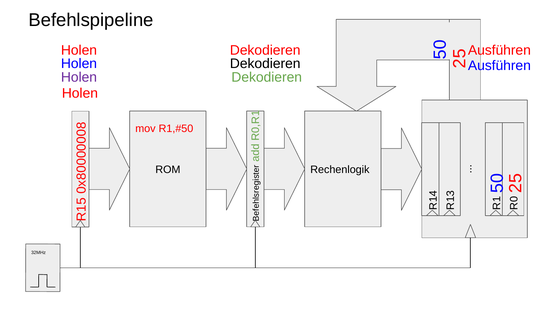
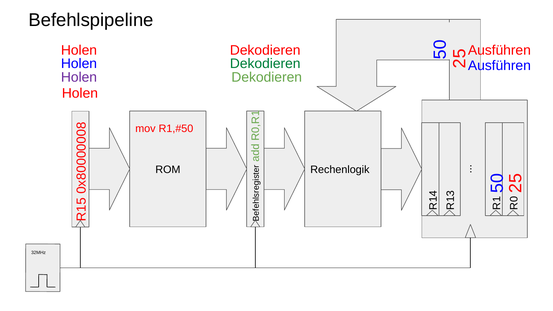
Dekodieren colour: black -> green (265, 64)
